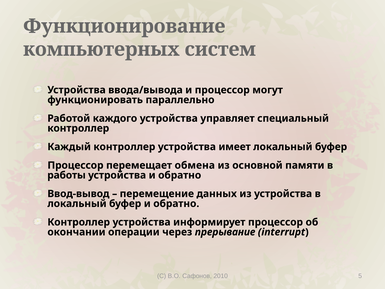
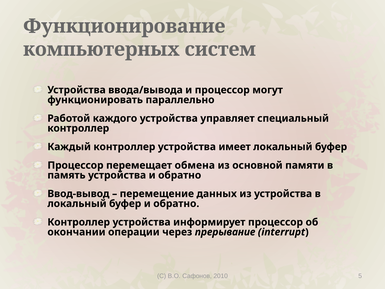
работы: работы -> память (66, 175)
